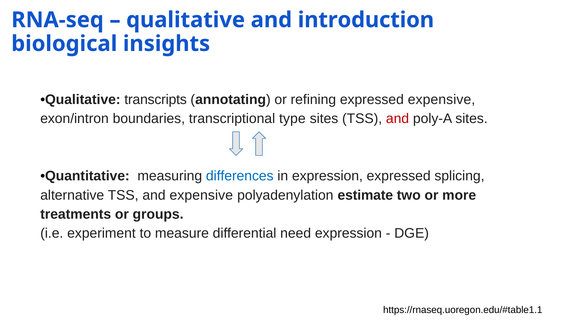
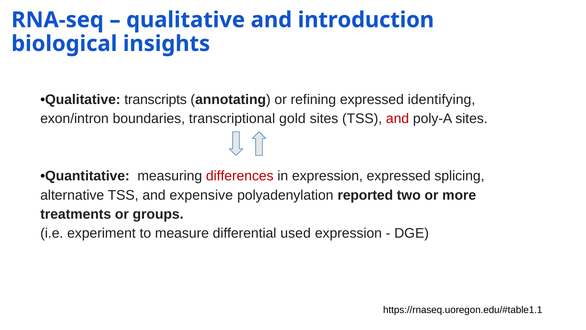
expressed expensive: expensive -> identifying (442, 99)
type: type -> gold (292, 119)
differences colour: blue -> red (240, 176)
estimate: estimate -> reported (365, 195)
need: need -> used (296, 233)
